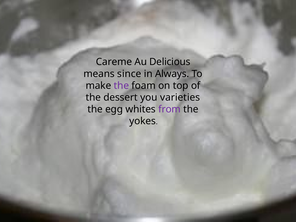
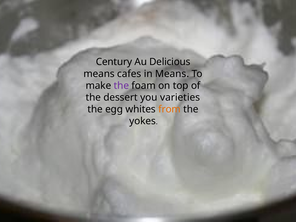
Careme: Careme -> Century (114, 62)
since: since -> cafes (129, 74)
in Always: Always -> Means (172, 74)
from colour: purple -> orange (170, 109)
